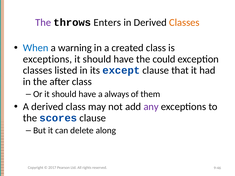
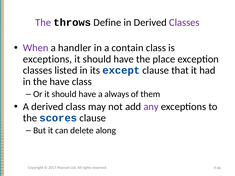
Enters: Enters -> Define (107, 22)
Classes colour: orange -> purple (184, 22)
When colour: blue -> purple (36, 48)
warning: warning -> handler (75, 48)
created: created -> contain (128, 48)
could: could -> place (164, 59)
the after: after -> have (60, 82)
